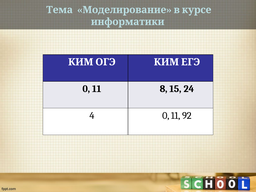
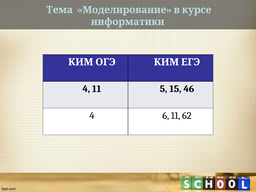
0: 0 -> 4 (86, 89)
8: 8 -> 5 (164, 89)
24: 24 -> 46 (189, 89)
4 0: 0 -> 6 (166, 116)
92: 92 -> 62 (187, 116)
